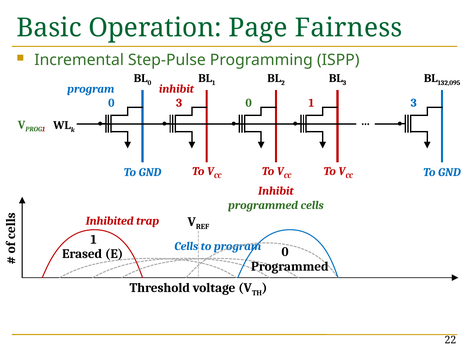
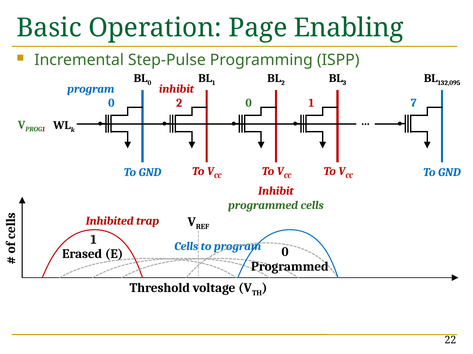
Fairness: Fairness -> Enabling (349, 28)
0 3: 3 -> 2 (179, 103)
1 3: 3 -> 7 (414, 103)
